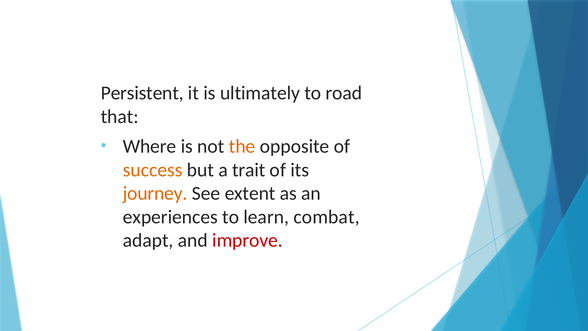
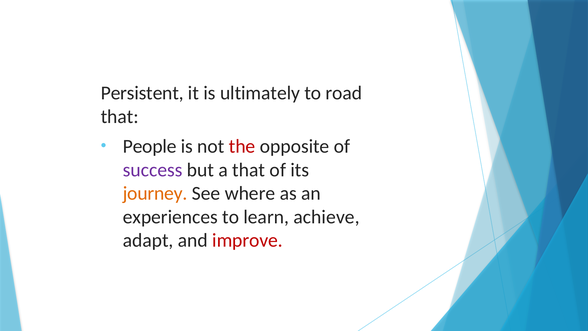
Where: Where -> People (150, 146)
the colour: orange -> red (242, 146)
success colour: orange -> purple (153, 170)
a trait: trait -> that (249, 170)
extent: extent -> where (250, 193)
combat: combat -> achieve (327, 217)
